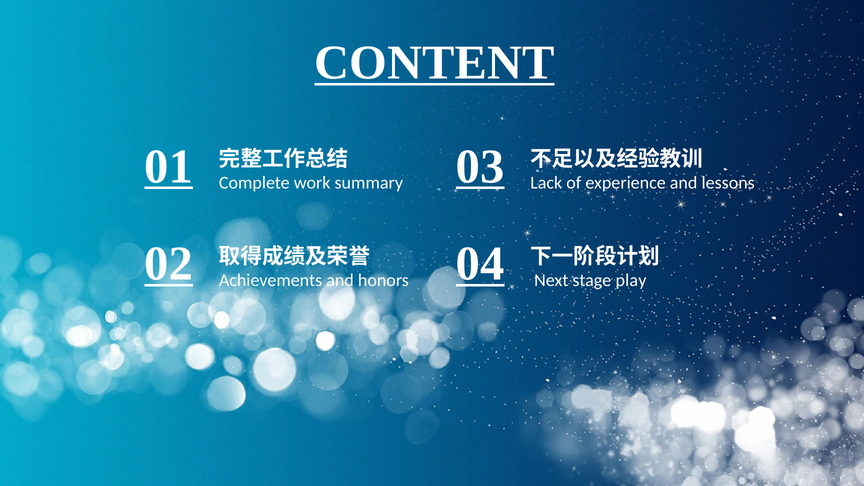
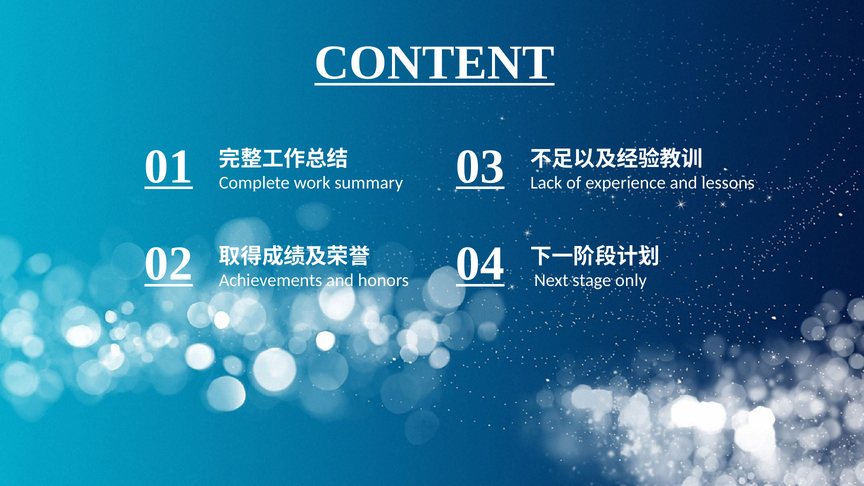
play: play -> only (631, 280)
